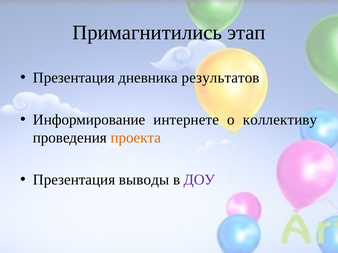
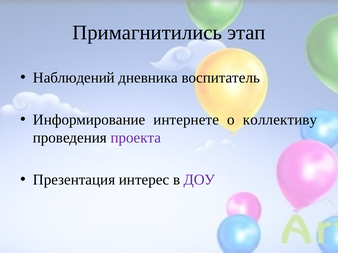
Презентация: Презентация -> Наблюдений (74, 78)
результатов: результатов -> воспитатель (221, 78)
проекта colour: orange -> purple (136, 138)
выводы: выводы -> интерес (144, 180)
